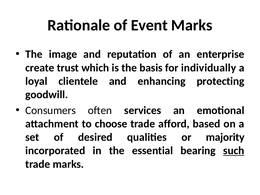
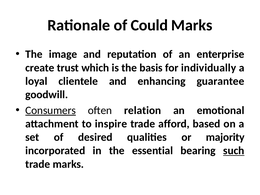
Event: Event -> Could (149, 25)
protecting: protecting -> guarantee (220, 81)
Consumers underline: none -> present (51, 110)
services: services -> relation (143, 110)
choose: choose -> inspire (111, 124)
